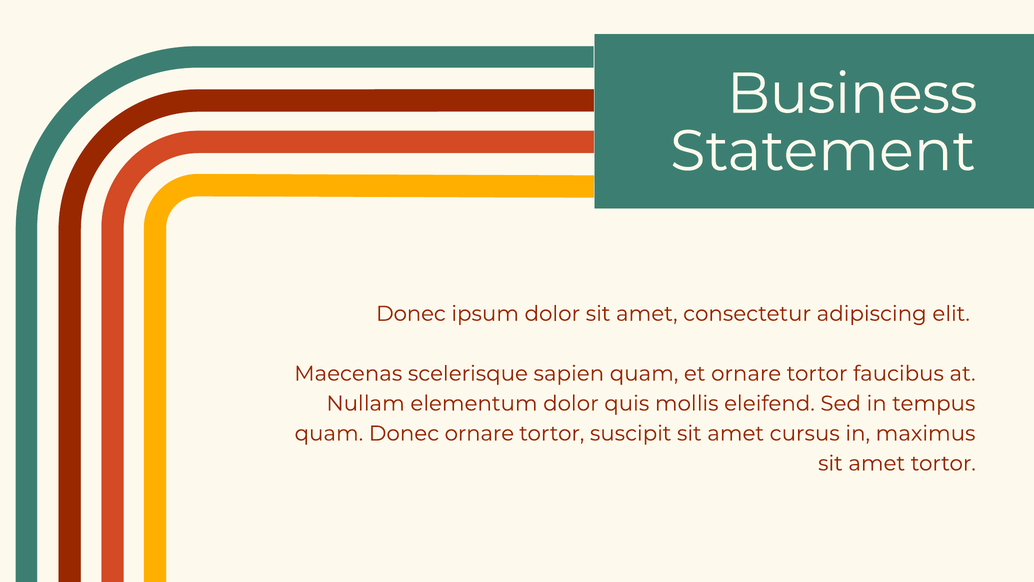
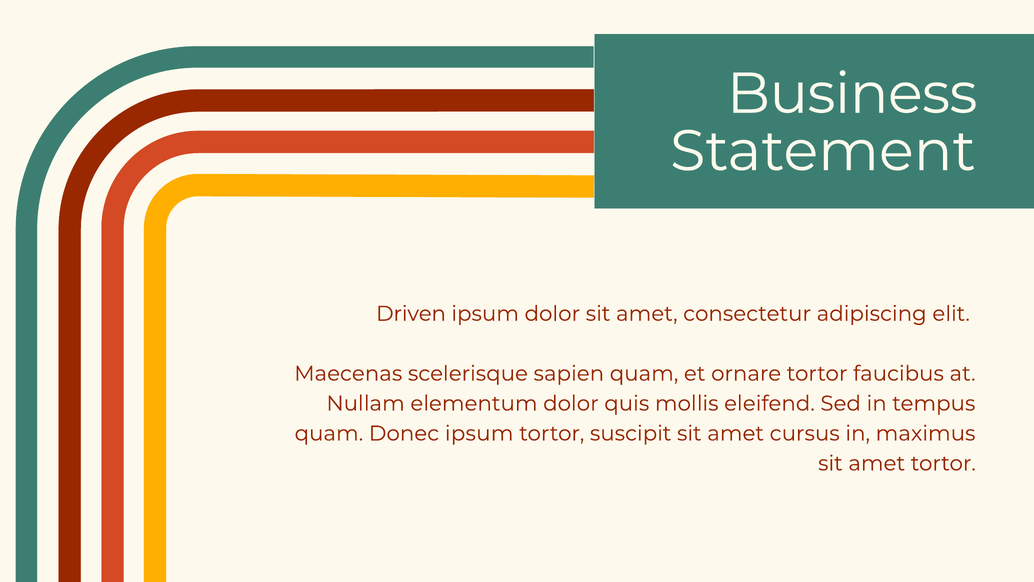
Donec: Donec -> Driven (411, 314)
Donec ornare: ornare -> ipsum (479, 433)
